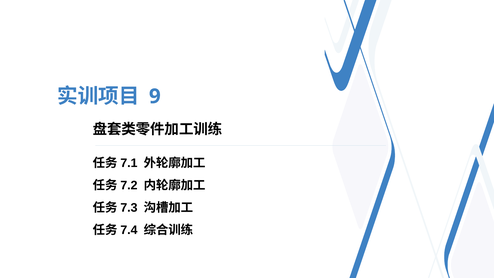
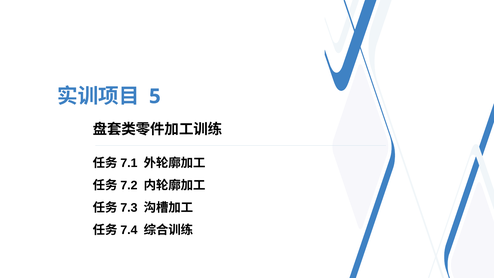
9: 9 -> 5 (155, 96)
